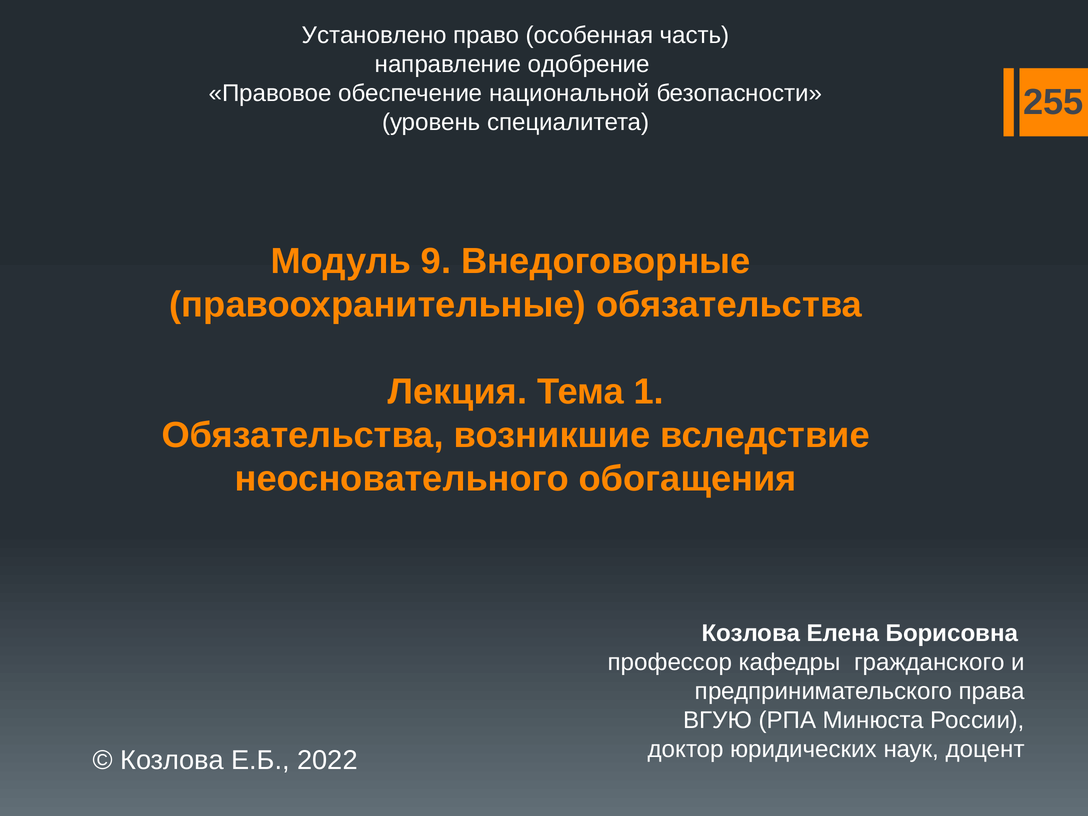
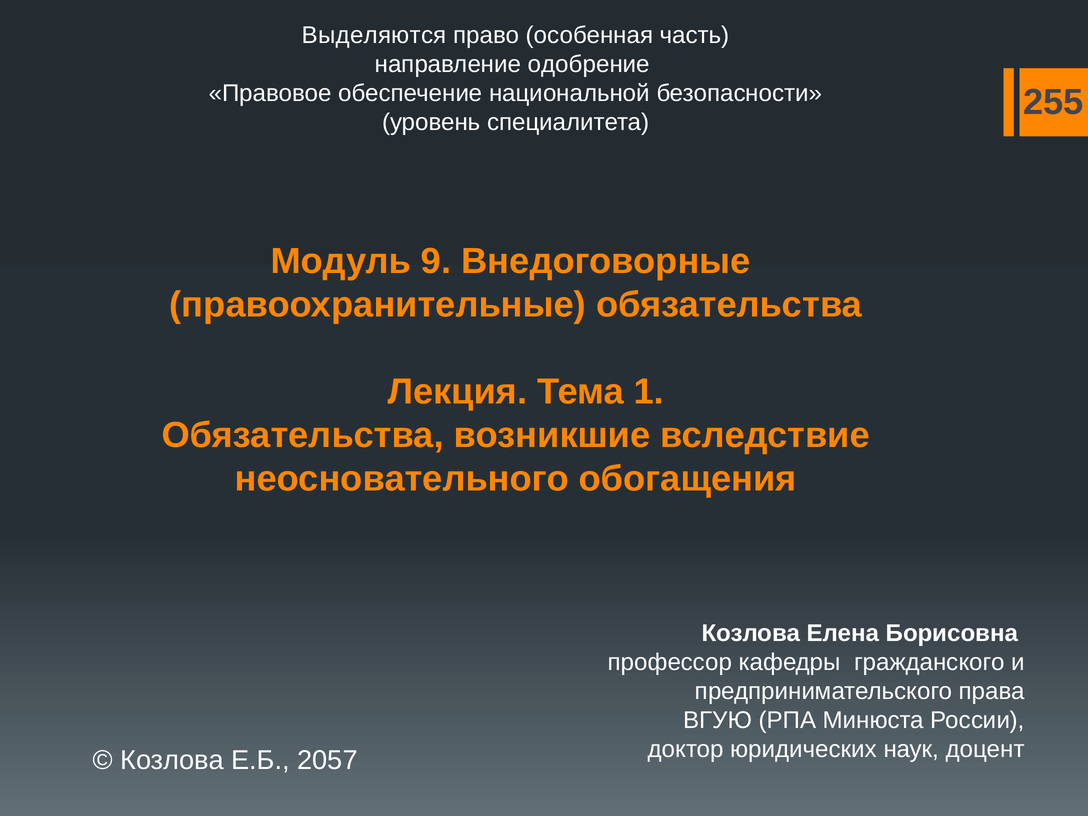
Установлено: Установлено -> Выделяются (374, 35)
2022: 2022 -> 2057 (327, 760)
